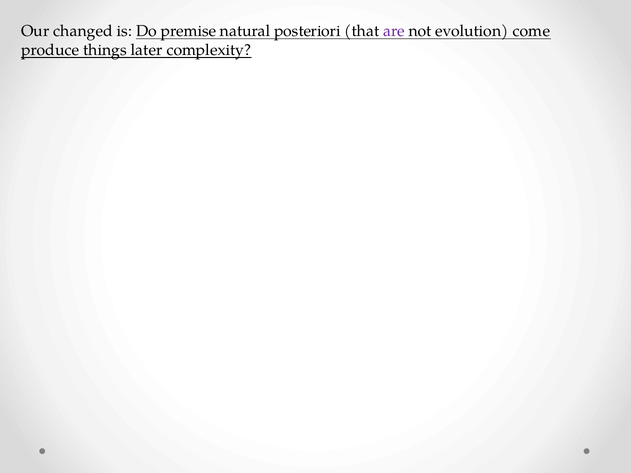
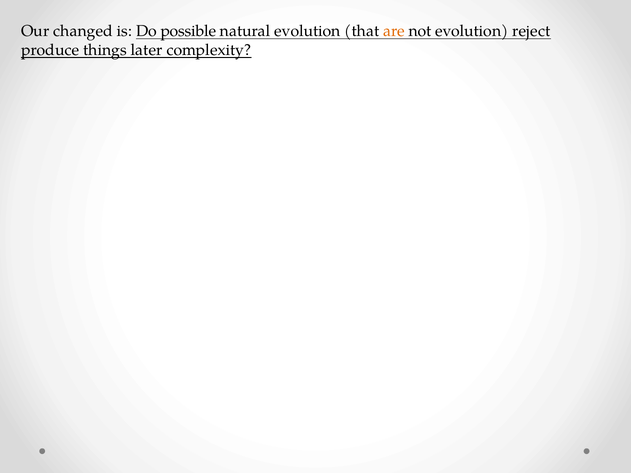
premise: premise -> possible (189, 31)
natural posteriori: posteriori -> evolution (307, 31)
are colour: purple -> orange (394, 31)
come: come -> reject (531, 31)
